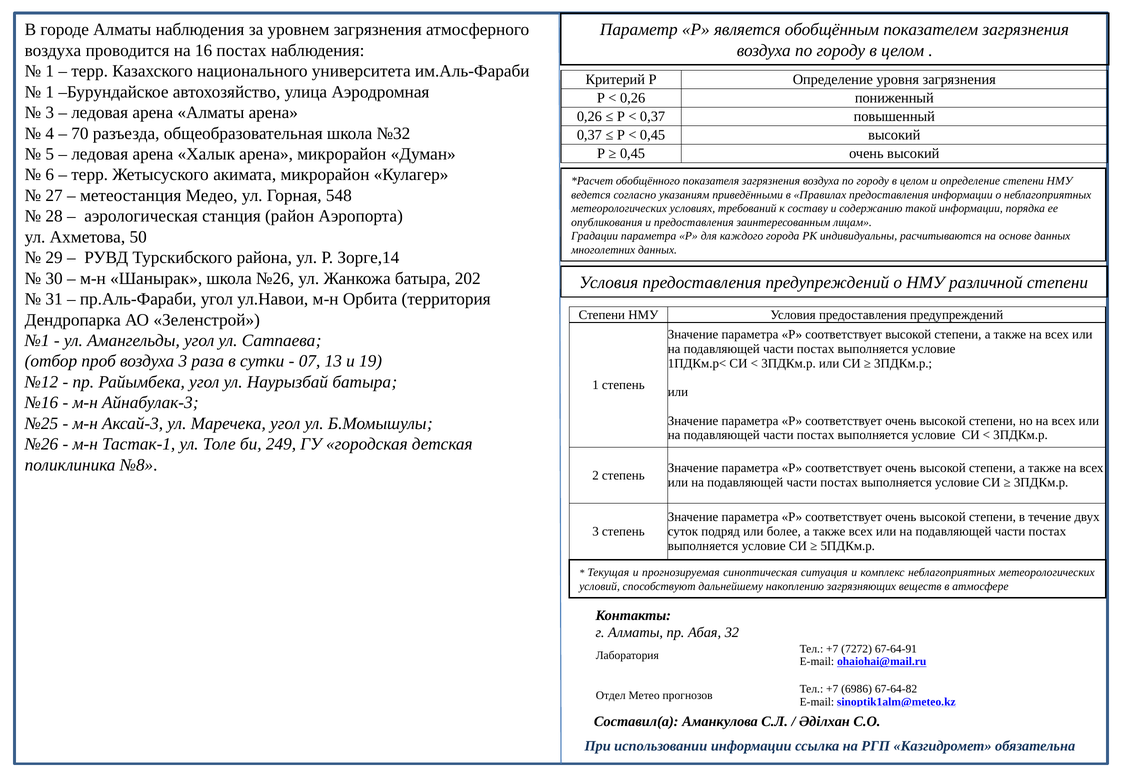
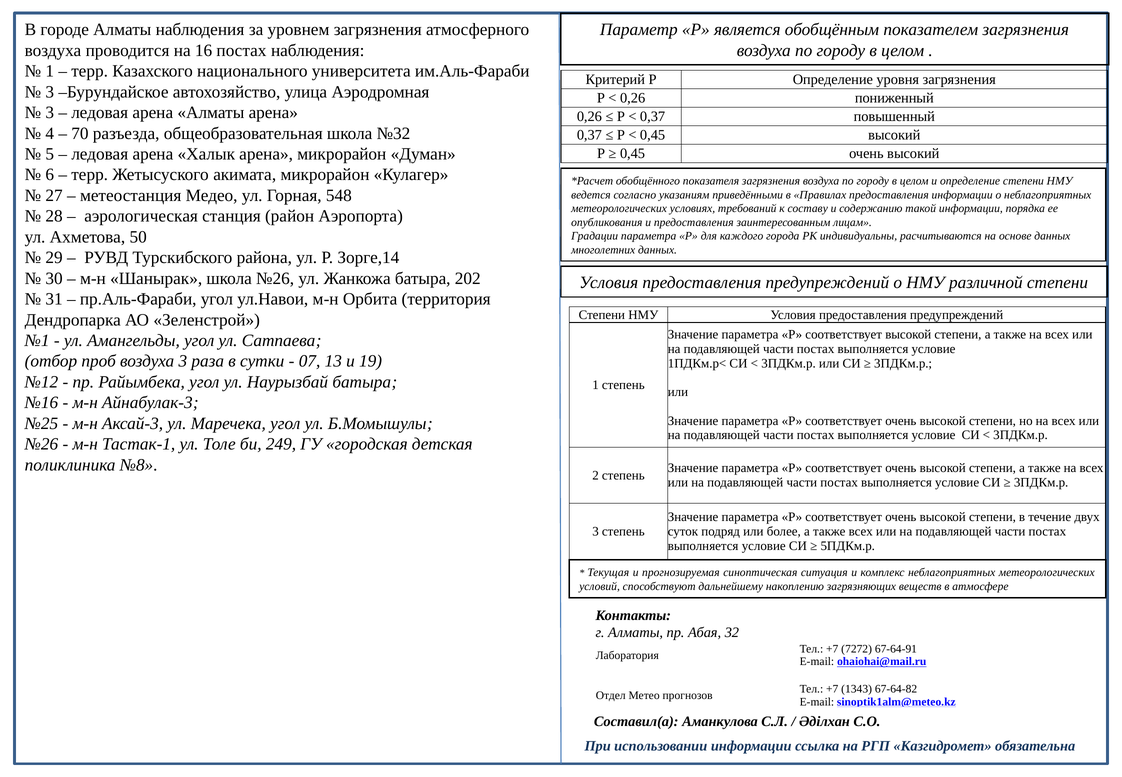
1: 1 -> 3 (50, 92)
6986: 6986 -> 1343 (857, 689)
